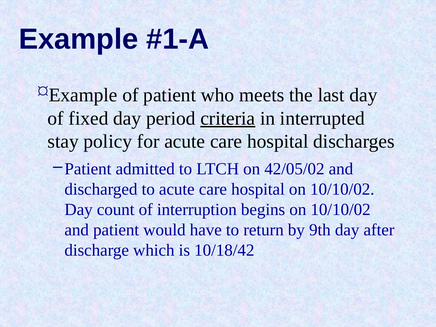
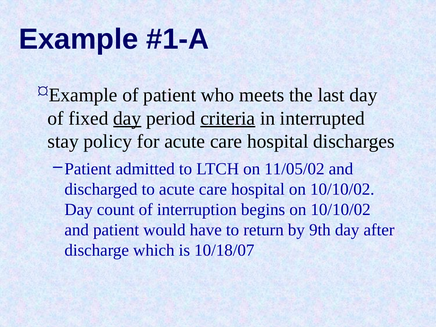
day underline: none -> present (127, 118)
42/05/02: 42/05/02 -> 11/05/02 (294, 169)
10/18/42: 10/18/42 -> 10/18/07 (224, 250)
